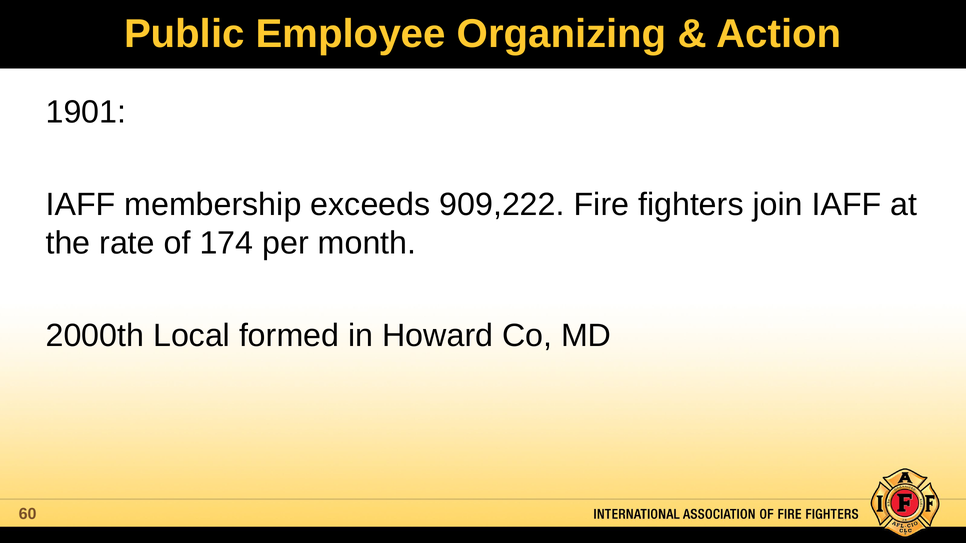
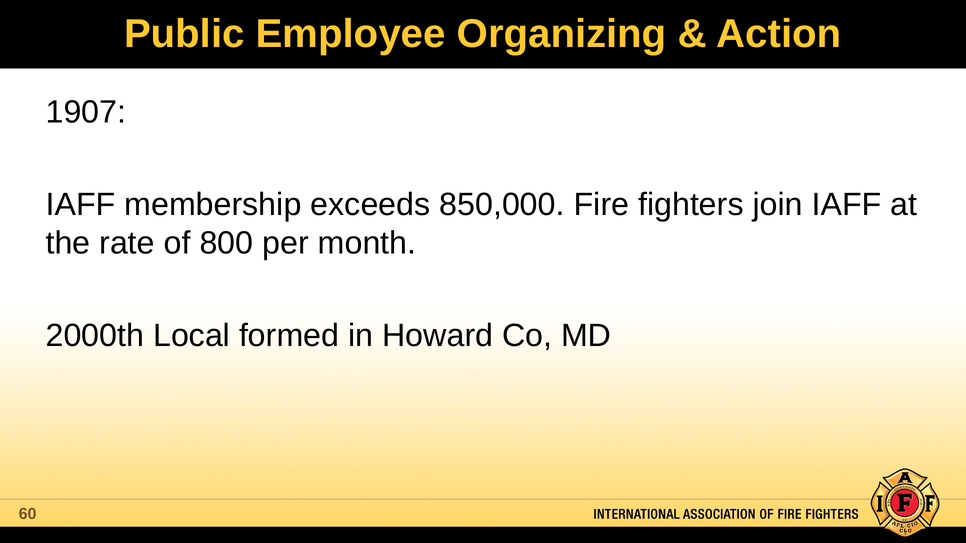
1901: 1901 -> 1907 (86, 112)
909,222: 909,222 -> 850,000 (502, 205)
174: 174 -> 800 (226, 243)
